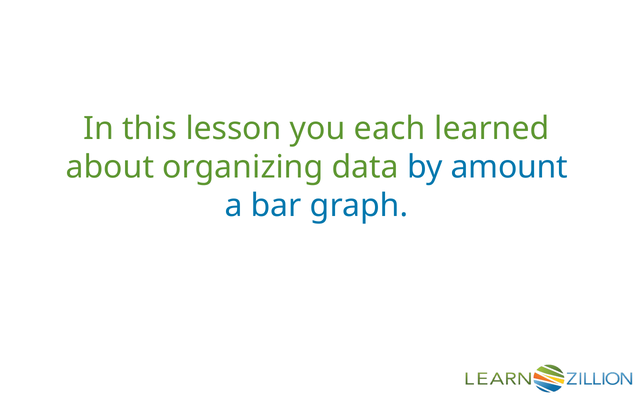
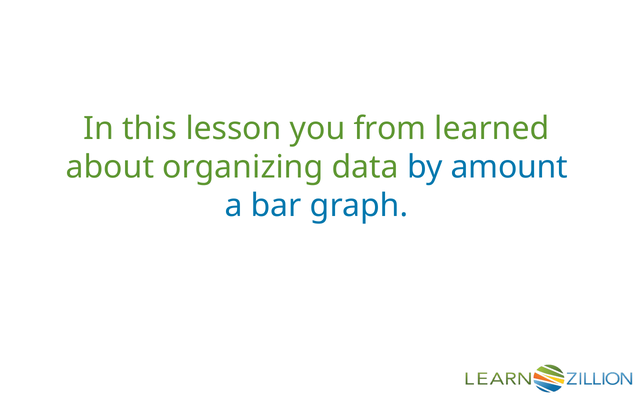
each: each -> from (390, 129)
